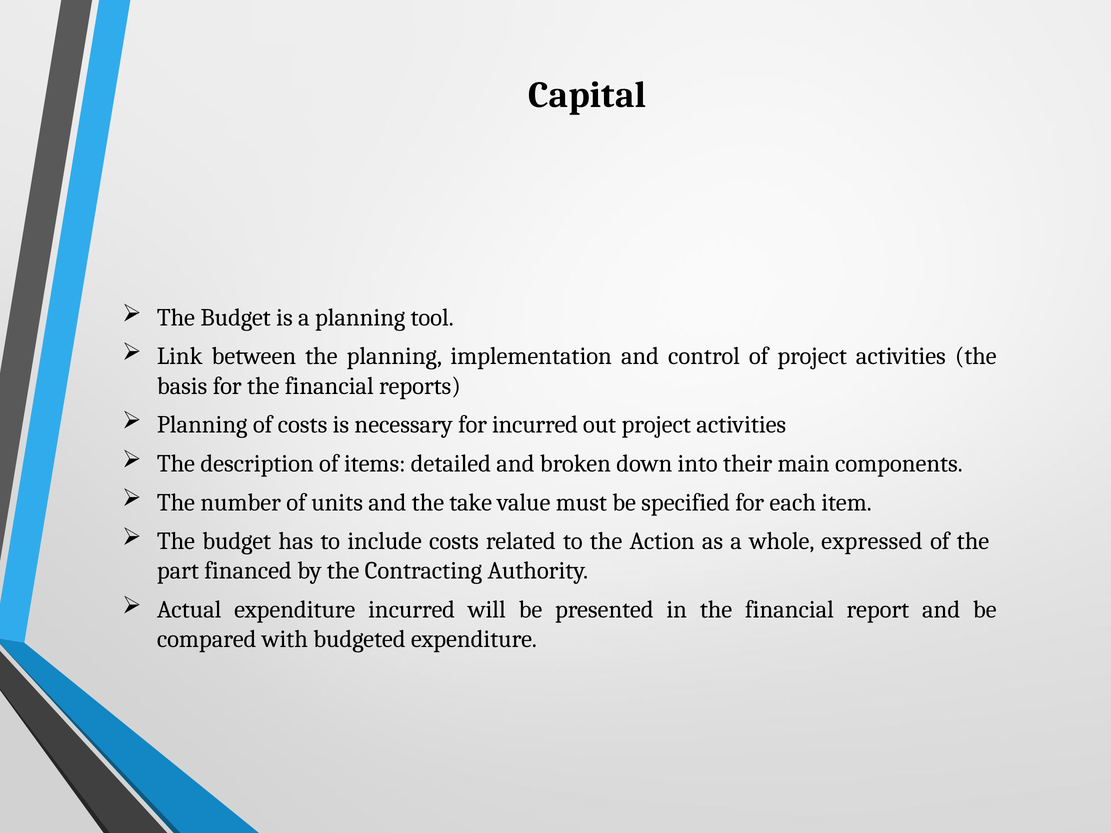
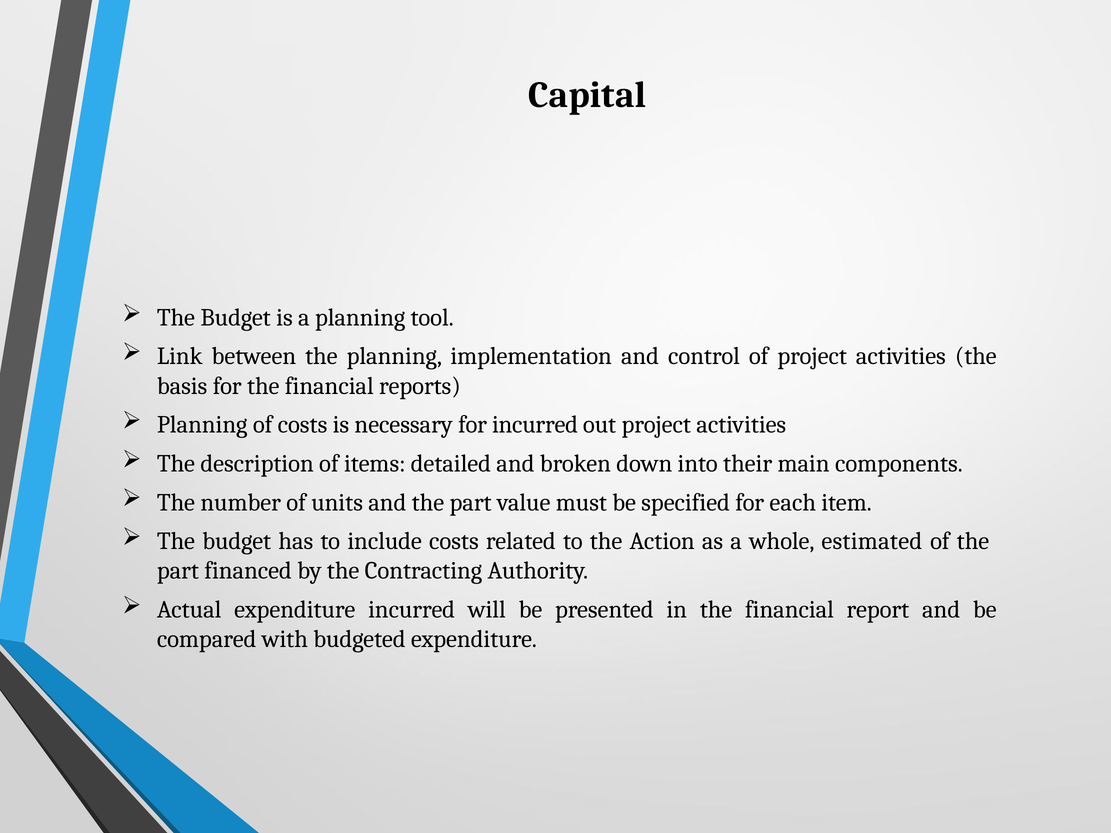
and the take: take -> part (471, 503)
expressed: expressed -> estimated (872, 541)
